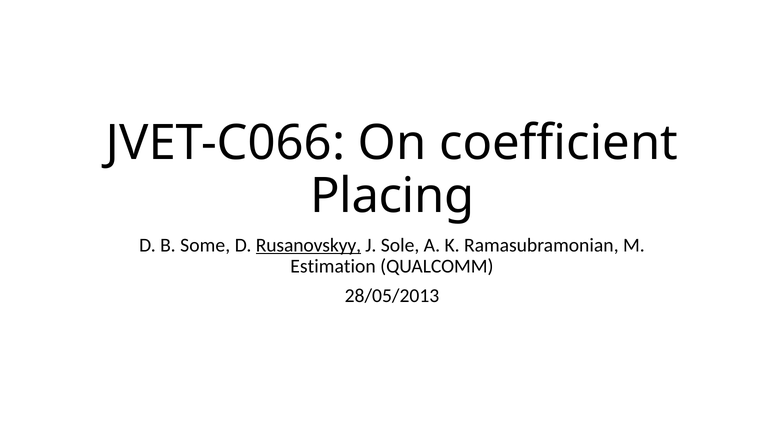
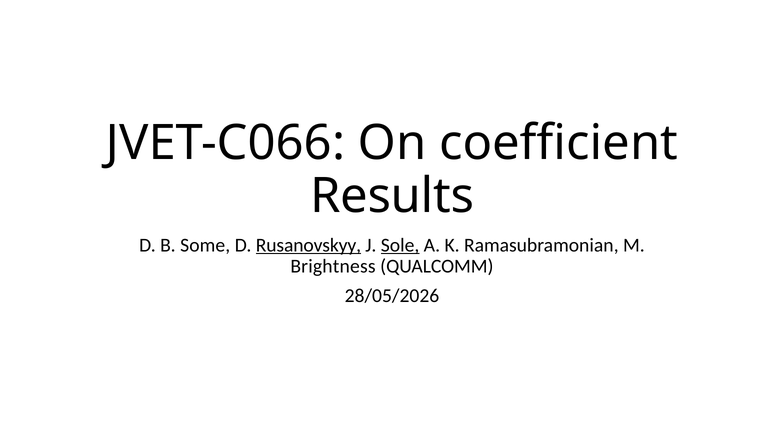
Placing: Placing -> Results (392, 196)
Sole underline: none -> present (400, 245)
Estimation: Estimation -> Brightness (333, 266)
28/05/2013: 28/05/2013 -> 28/05/2026 (392, 296)
